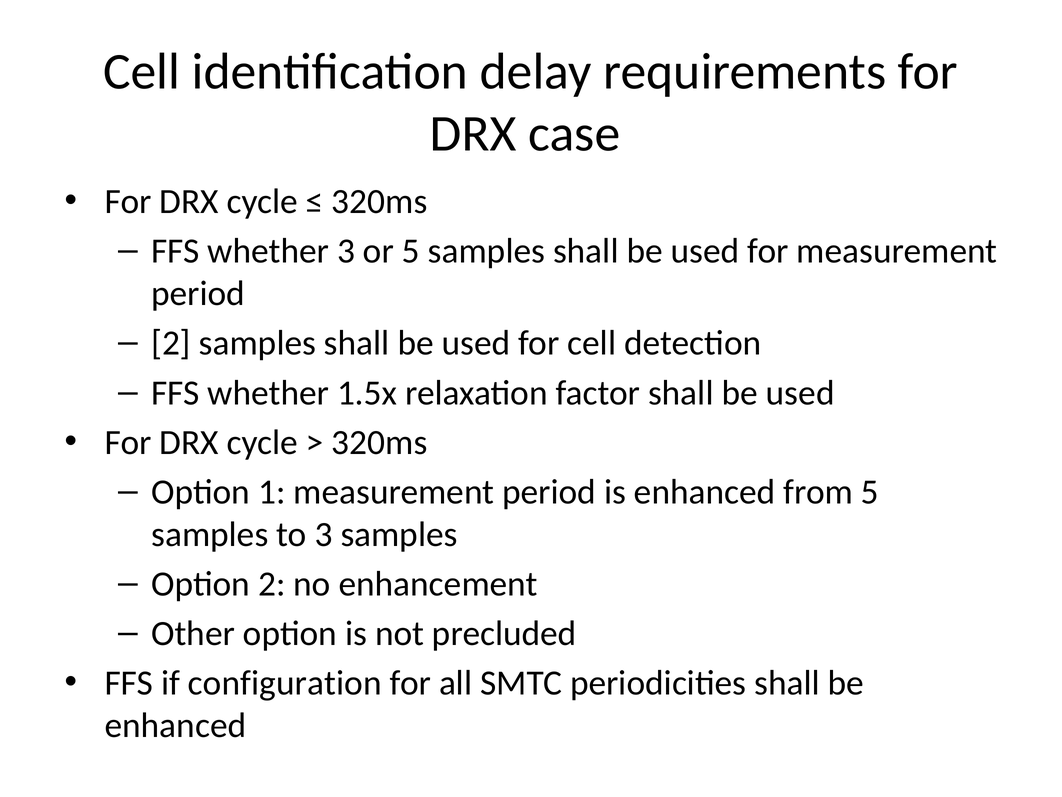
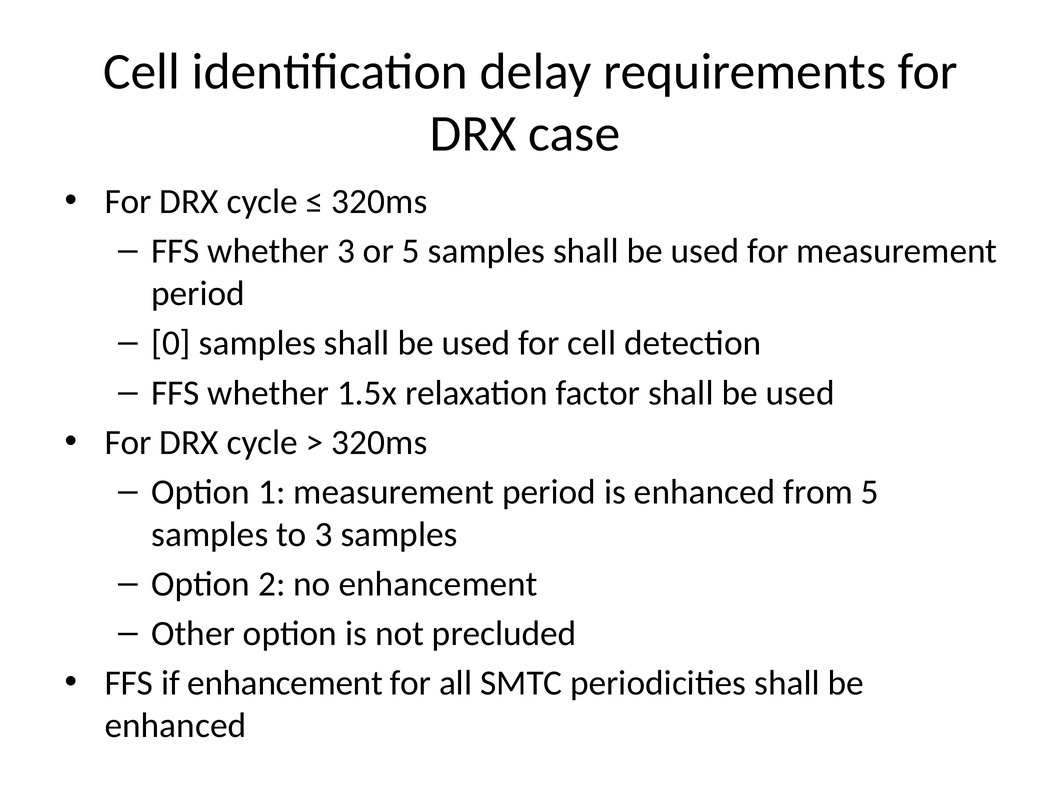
2: 2 -> 0 (171, 343)
if configuration: configuration -> enhancement (285, 683)
